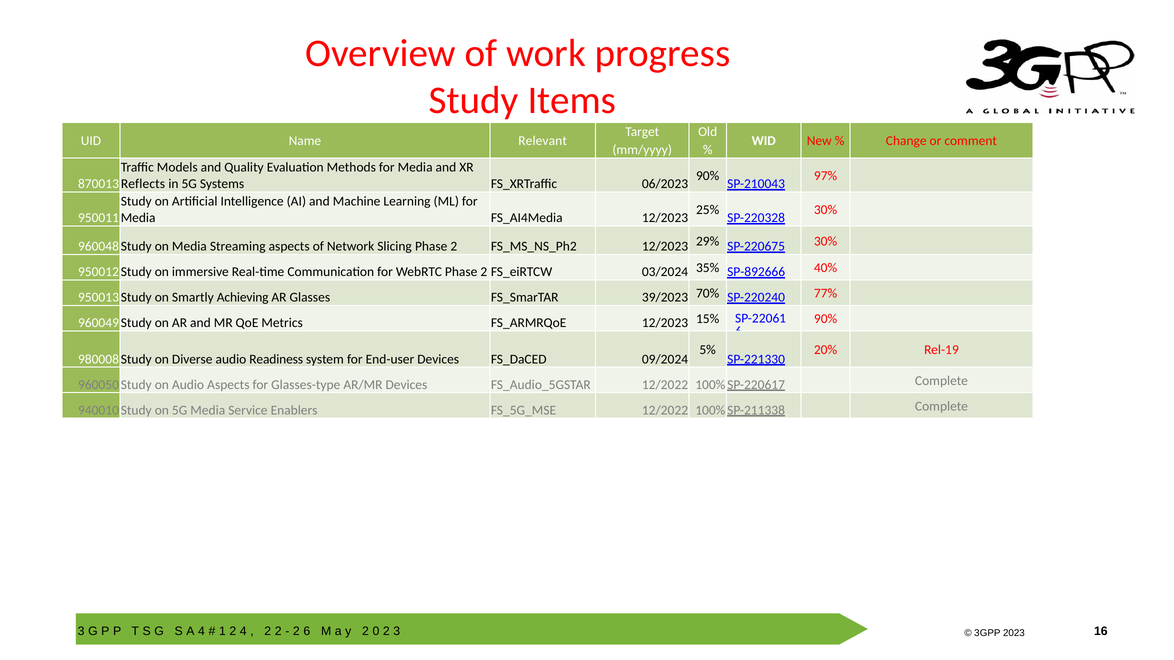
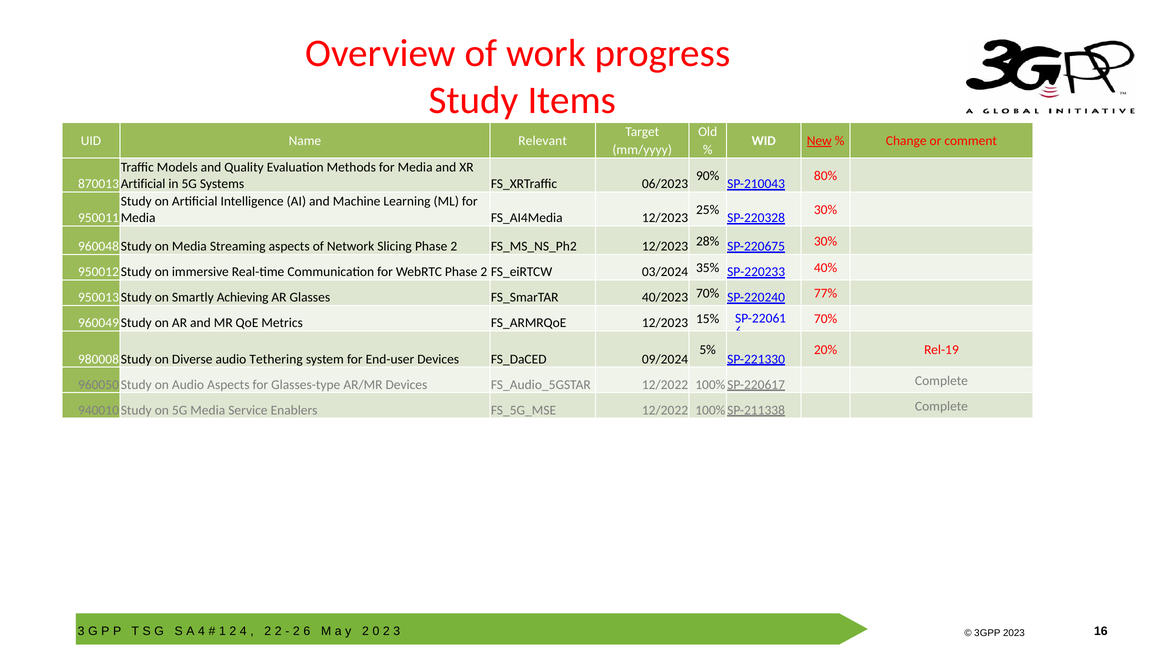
New underline: none -> present (819, 141)
97%: 97% -> 80% (826, 176)
Reflects: Reflects -> Artificial (143, 184)
29%: 29% -> 28% (708, 241)
SP-892666: SP-892666 -> SP-220233 (756, 272)
39/2023: 39/2023 -> 40/2023 (665, 298)
90%: 90% -> 70% (826, 319)
Readiness: Readiness -> Tethering (276, 359)
